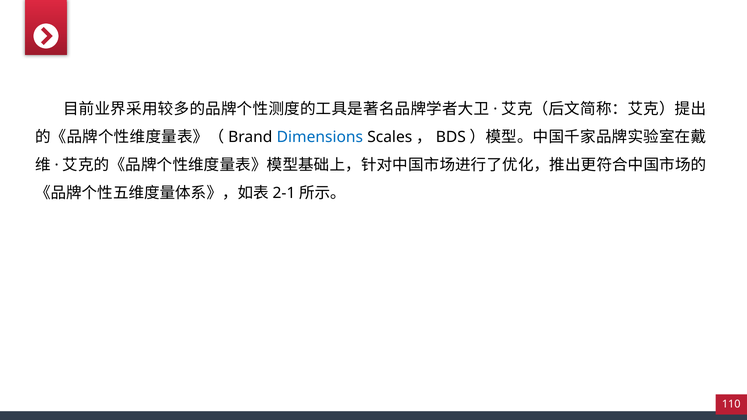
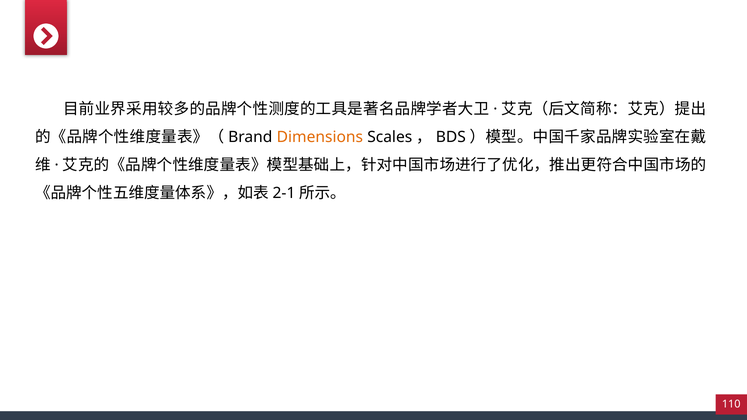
Dimensions colour: blue -> orange (320, 137)
